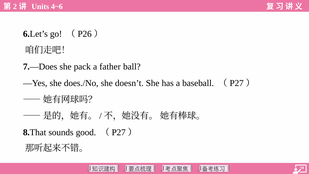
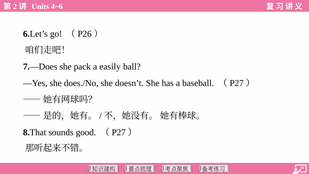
father: father -> easily (110, 67)
